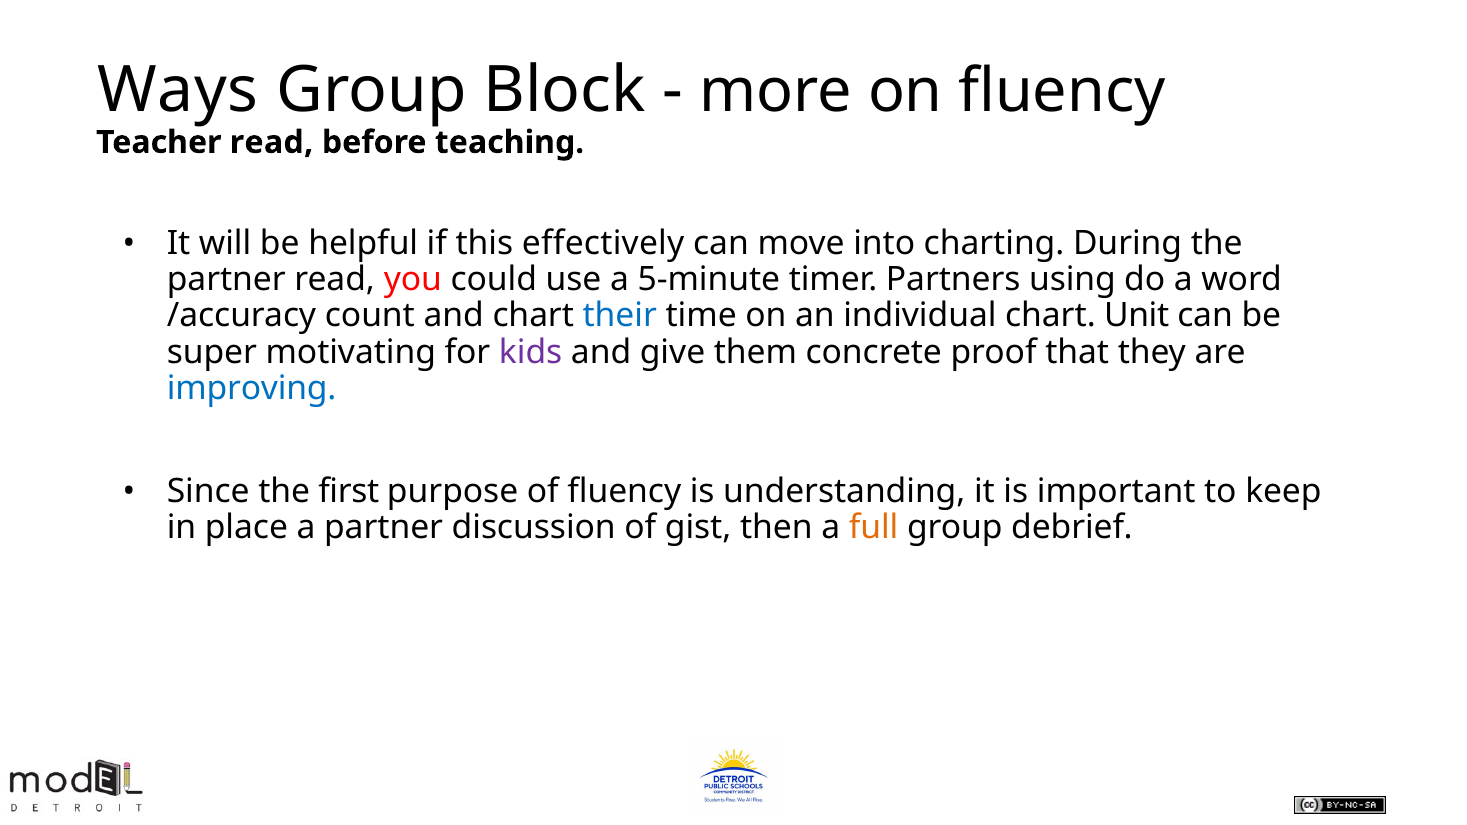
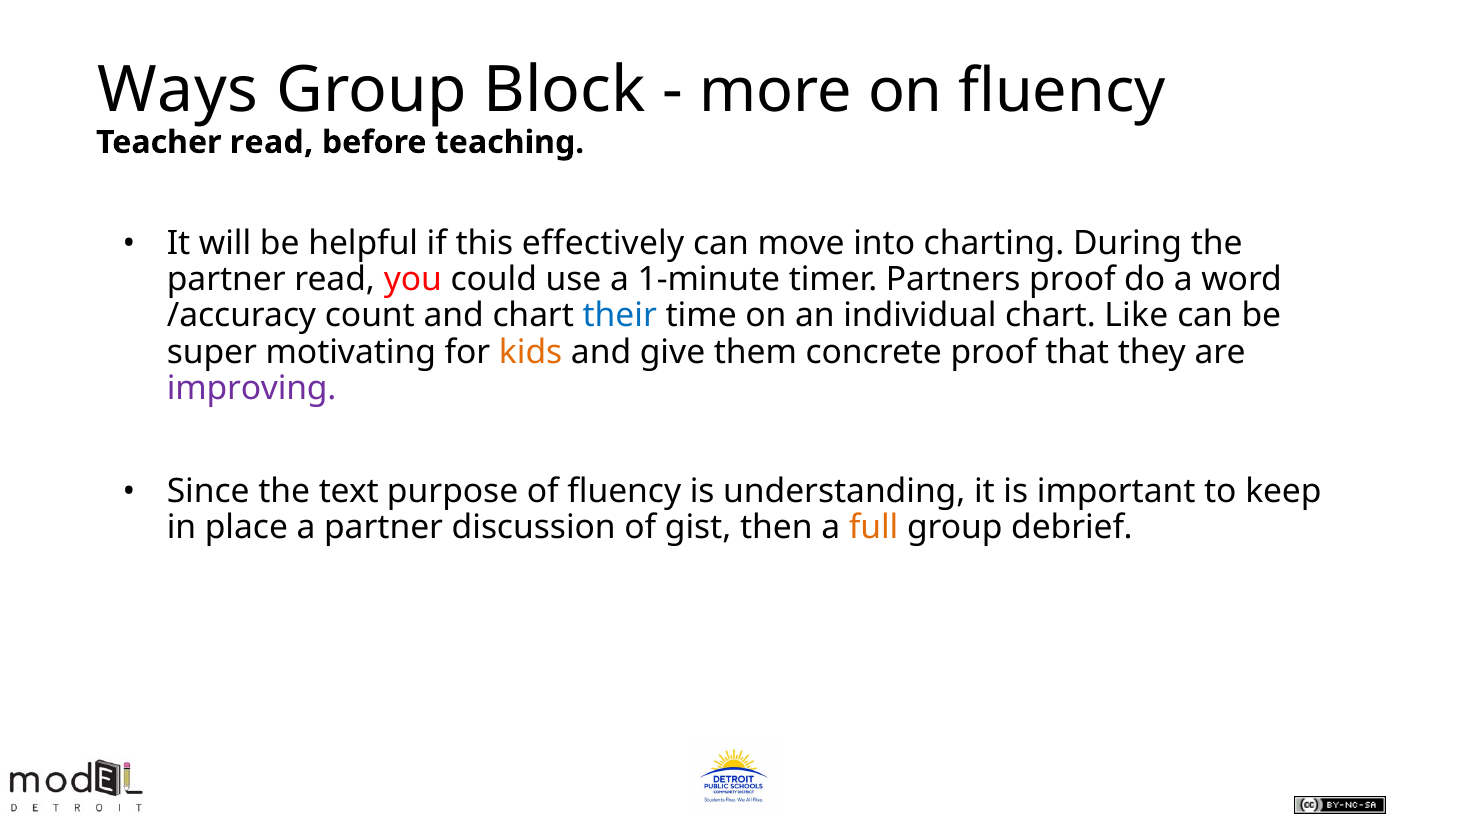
5-minute: 5-minute -> 1-minute (709, 279)
Partners using: using -> proof (1072, 279)
Unit: Unit -> Like (1136, 316)
kids colour: purple -> orange (531, 352)
improving colour: blue -> purple (252, 388)
first: first -> text (349, 491)
